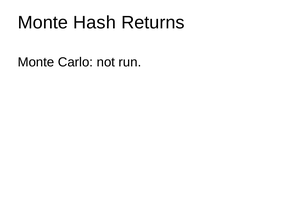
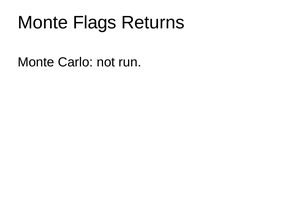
Hash: Hash -> Flags (95, 22)
